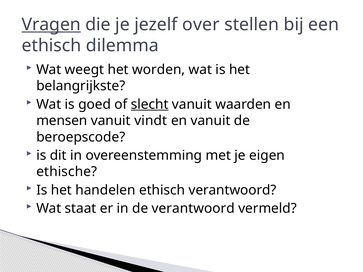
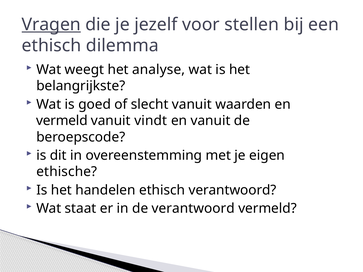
over: over -> voor (201, 25)
worden: worden -> analyse (159, 70)
slecht underline: present -> none (150, 104)
mensen: mensen -> vermeld (62, 121)
